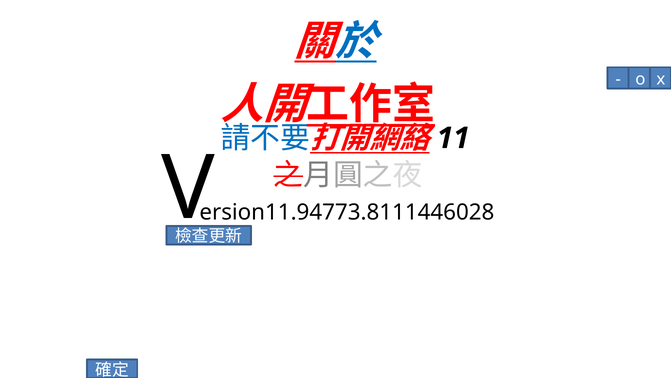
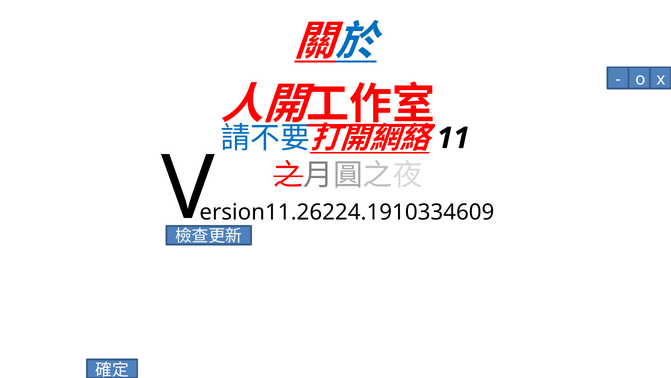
ersion11.94773.8111446028: ersion11.94773.8111446028 -> ersion11.26224.1910334609 (347, 212)
